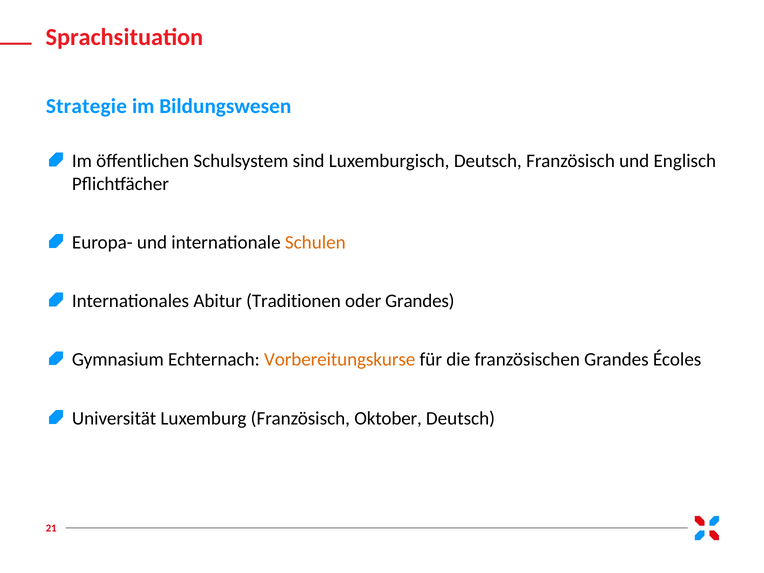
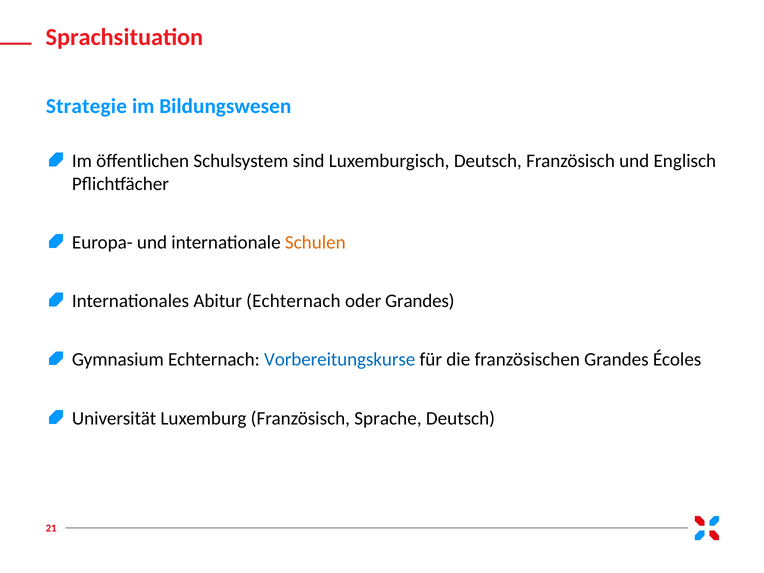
Abitur Traditionen: Traditionen -> Echternach (293, 301)
Vorbereitungskurse colour: orange -> blue (340, 360)
Oktober: Oktober -> Sprache (388, 418)
